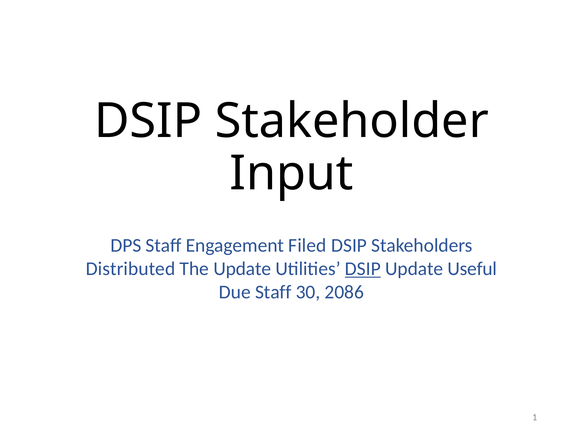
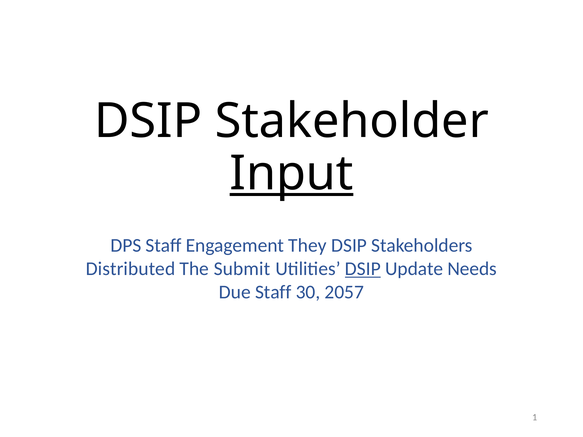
Input underline: none -> present (292, 174)
Filed: Filed -> They (307, 246)
The Update: Update -> Submit (242, 269)
Useful: Useful -> Needs (472, 269)
2086: 2086 -> 2057 (344, 292)
